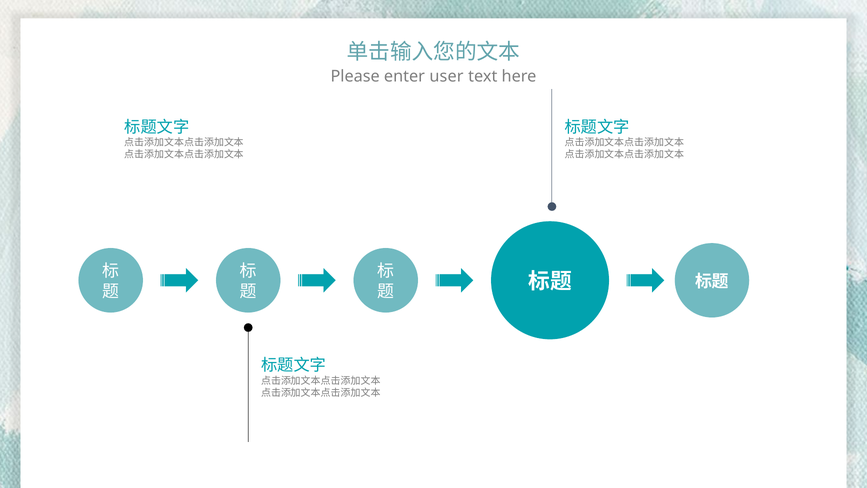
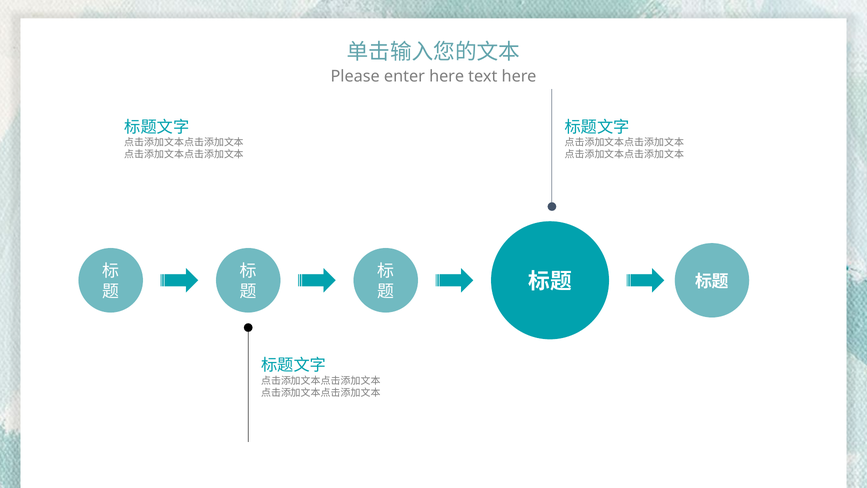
enter user: user -> here (447, 77)
